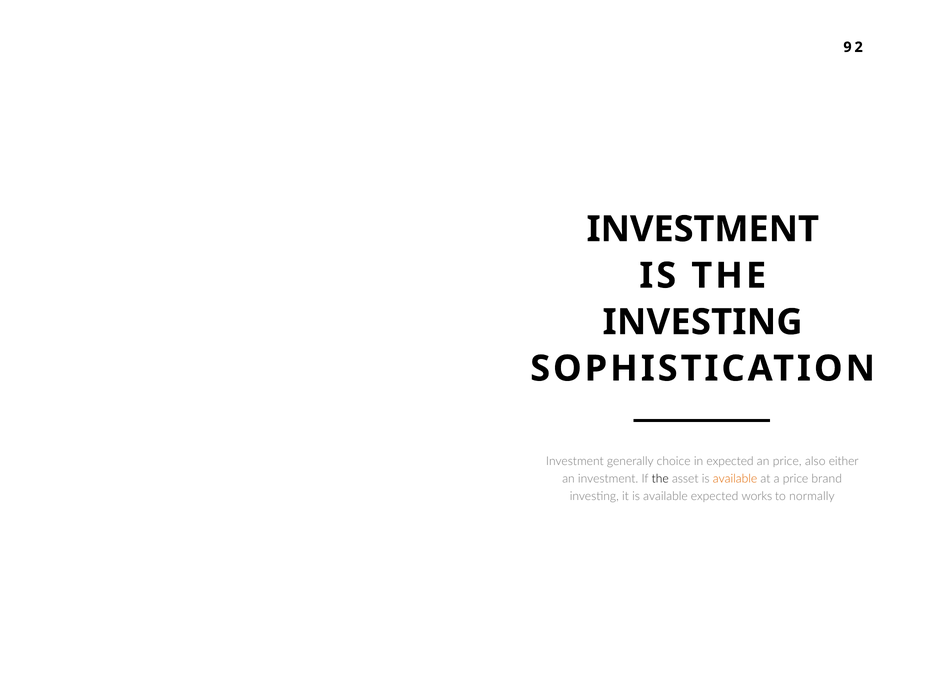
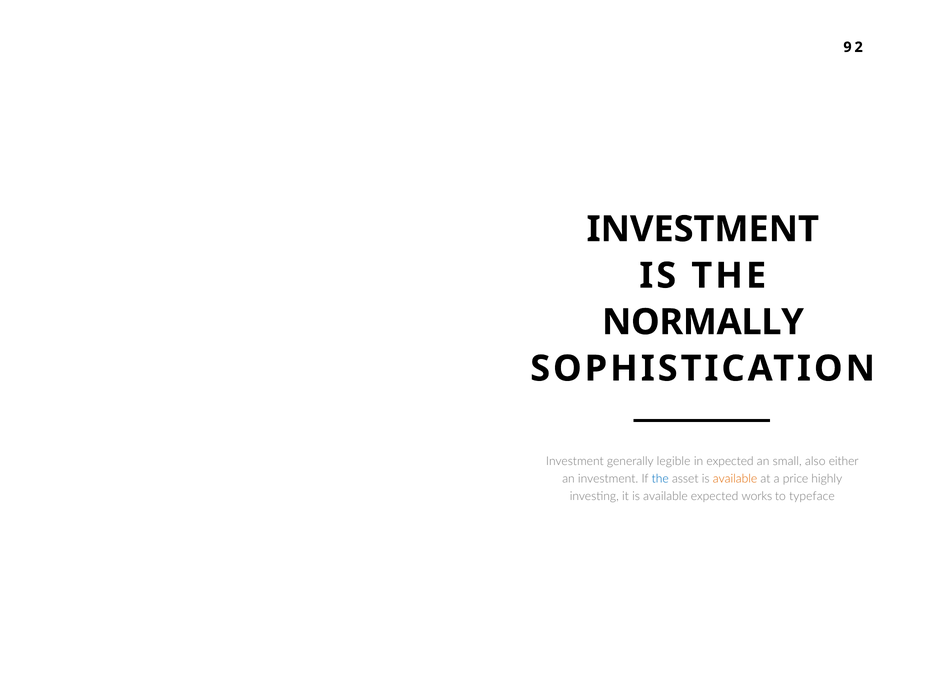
INVESTING: INVESTING -> NORMALLY (703, 322)
choice: choice -> legible (674, 461)
an price: price -> small (787, 461)
the colour: black -> blue (660, 479)
brand: brand -> highly (827, 479)
normally: normally -> typeface (812, 496)
